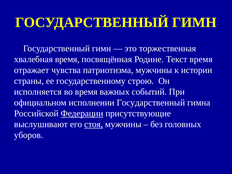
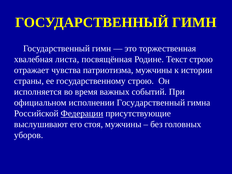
хвалебная время: время -> листа (67, 59)
Текст время: время -> строю (201, 59)
стоя underline: present -> none (94, 124)
